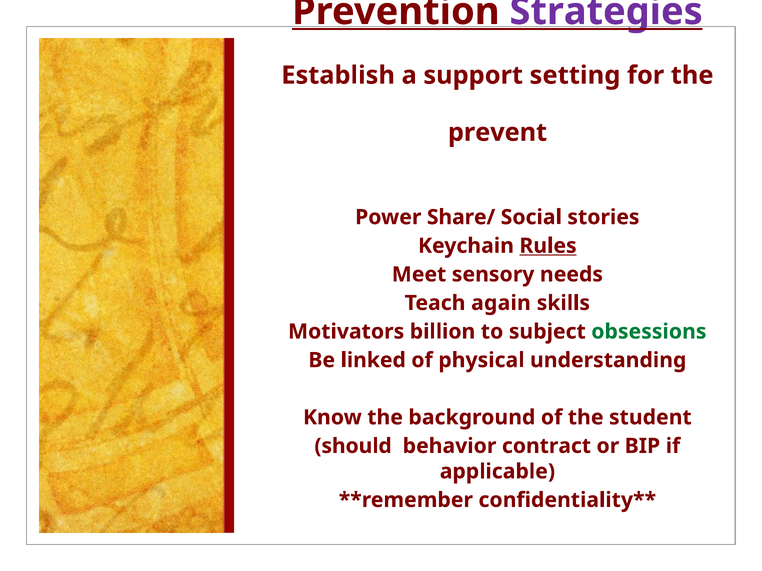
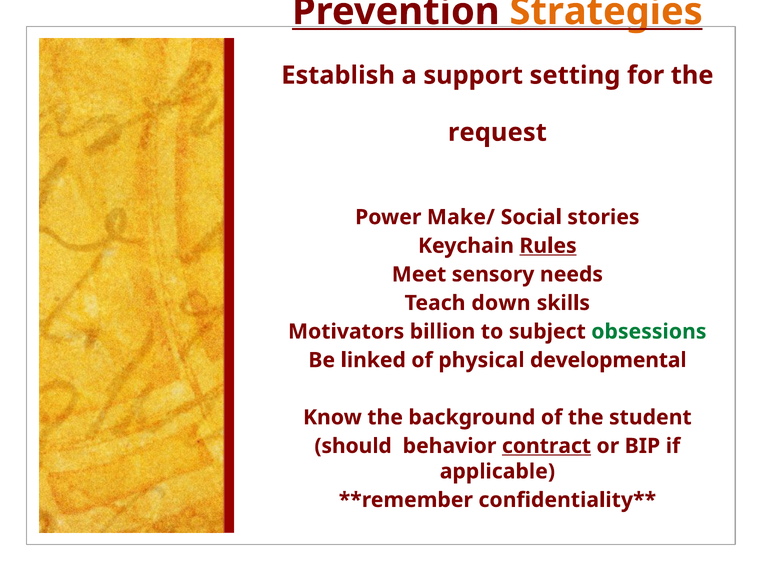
Strategies colour: purple -> orange (606, 12)
prevent: prevent -> request (497, 133)
Share/: Share/ -> Make/ (461, 217)
again: again -> down (501, 303)
understanding: understanding -> developmental (608, 361)
contract underline: none -> present (546, 446)
